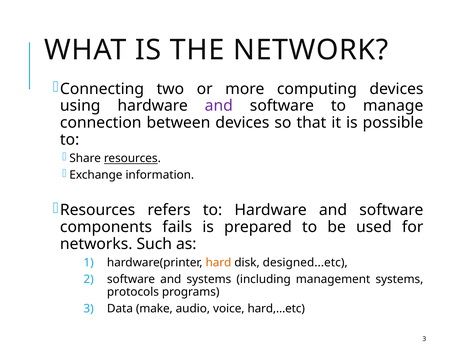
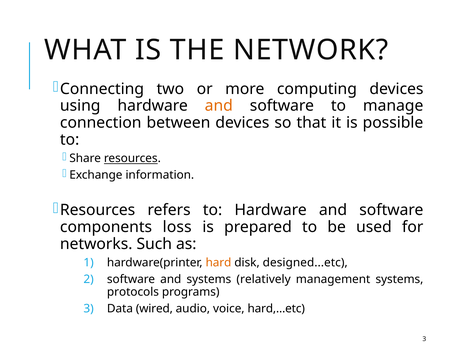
and colour: purple -> orange (219, 106)
fails: fails -> loss (177, 227)
including: including -> relatively (264, 280)
make: make -> wired (154, 309)
